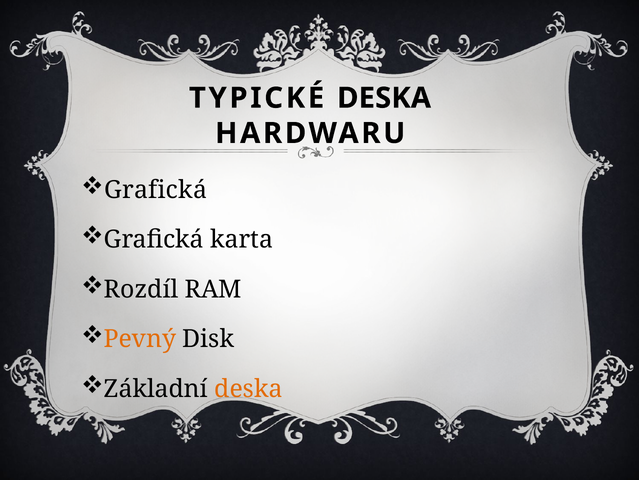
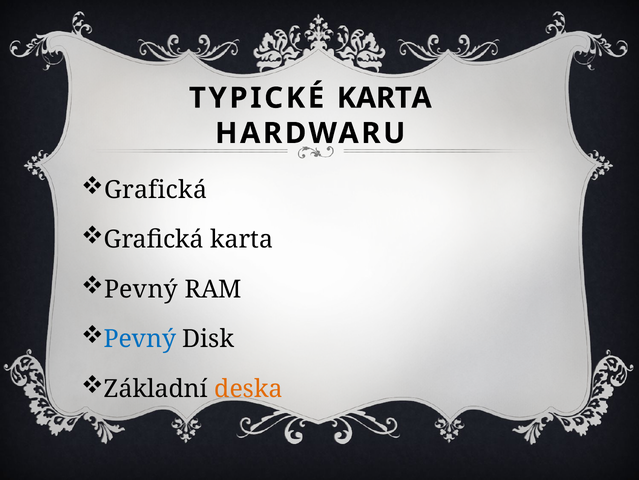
TYPICKÉ DESKA: DESKA -> KARTA (384, 98)
Rozdíl: Rozdíl -> Pevný (141, 289)
Pevný colour: orange -> blue (140, 339)
